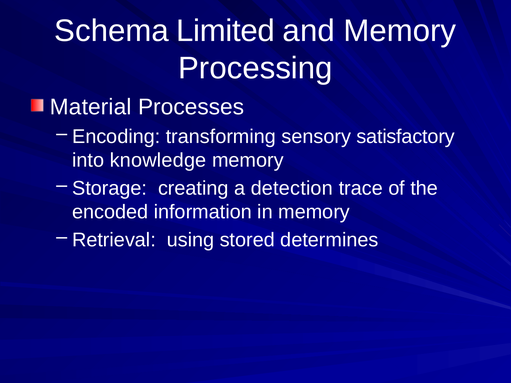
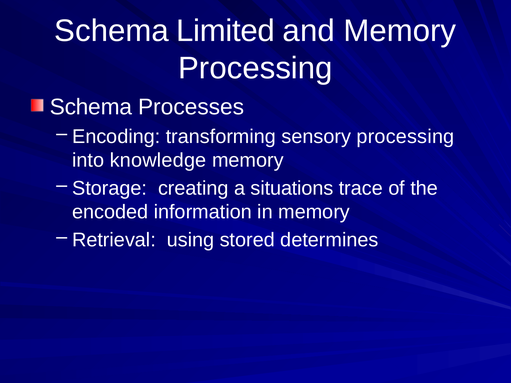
Material: Material -> Schema (91, 107)
sensory satisfactory: satisfactory -> processing (405, 137)
detection: detection -> situations (292, 188)
